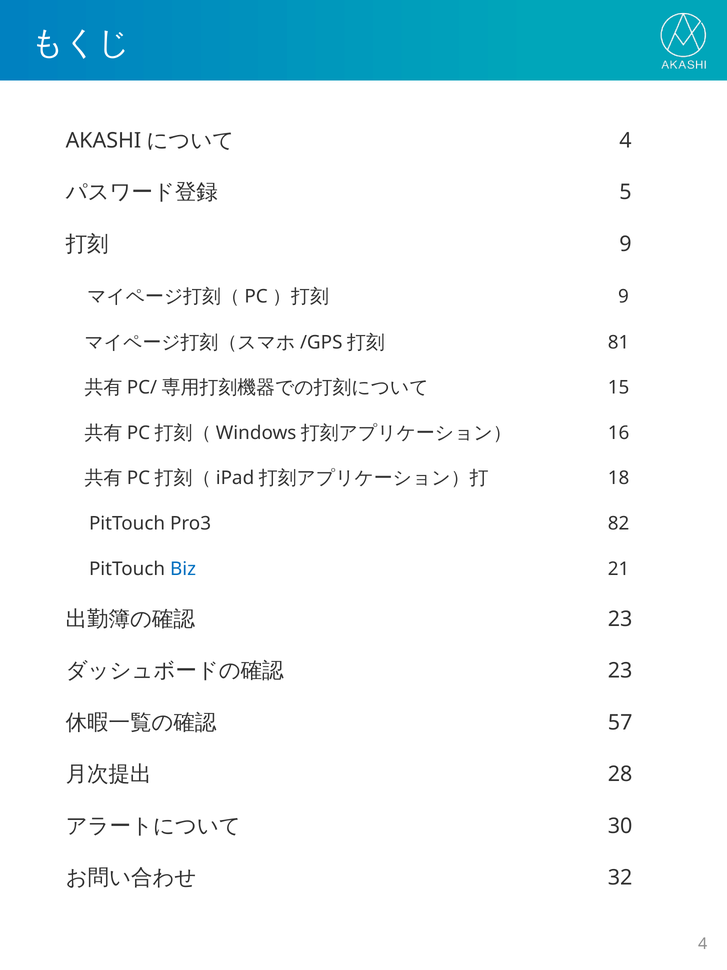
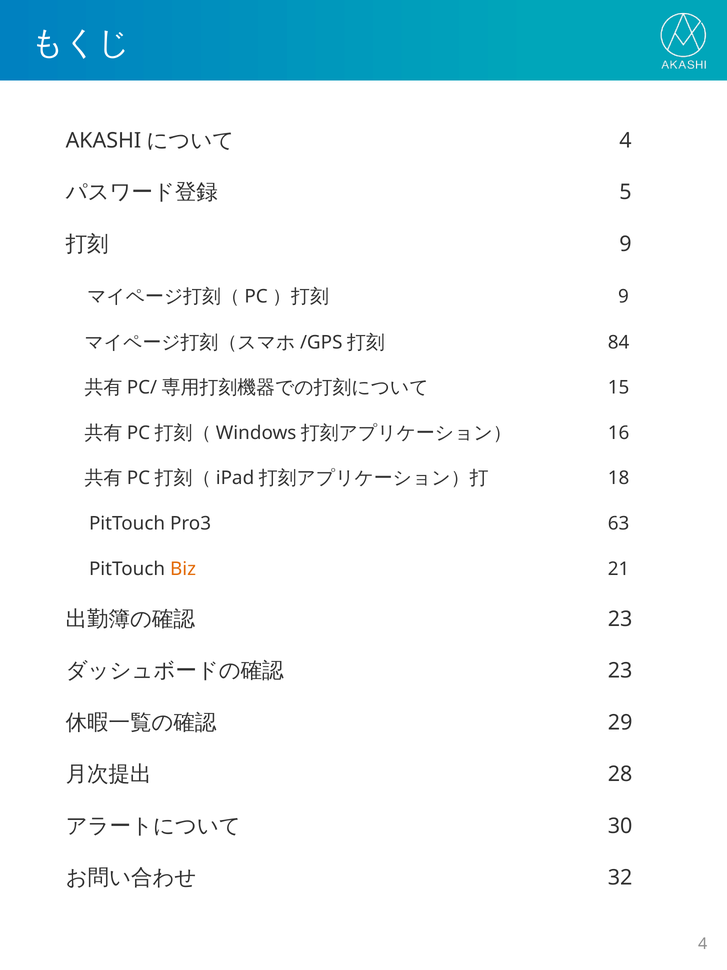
81: 81 -> 84 (619, 342)
82: 82 -> 63 (619, 523)
Biz colour: blue -> orange (183, 568)
57: 57 -> 29 (620, 722)
